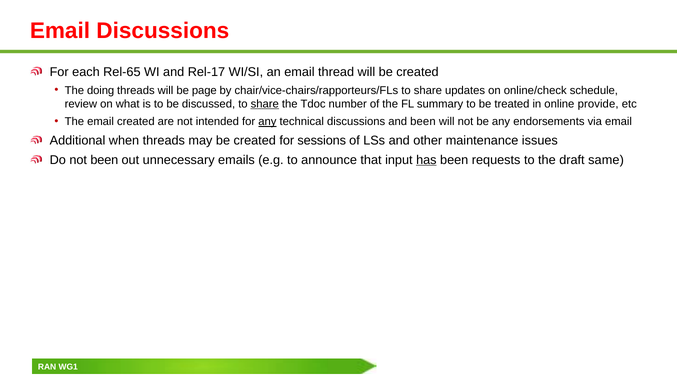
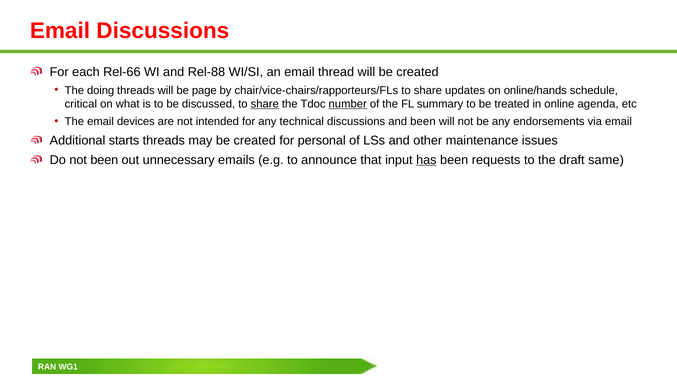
Rel-65: Rel-65 -> Rel-66 (122, 72)
Rel-17: Rel-17 -> Rel-88 (206, 72)
online/check: online/check -> online/hands (535, 90)
review: review -> critical (81, 104)
number underline: none -> present (348, 104)
provide: provide -> agenda (598, 104)
email created: created -> devices (136, 122)
any underline: present -> none (267, 122)
when: when -> starts (124, 140)
sessions: sessions -> personal (322, 140)
